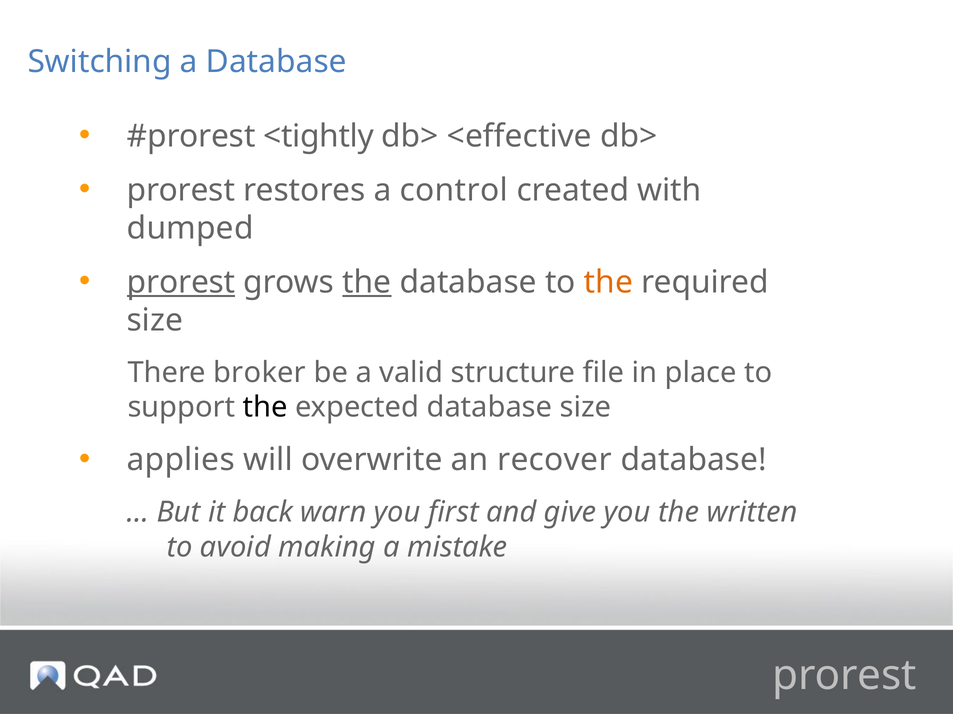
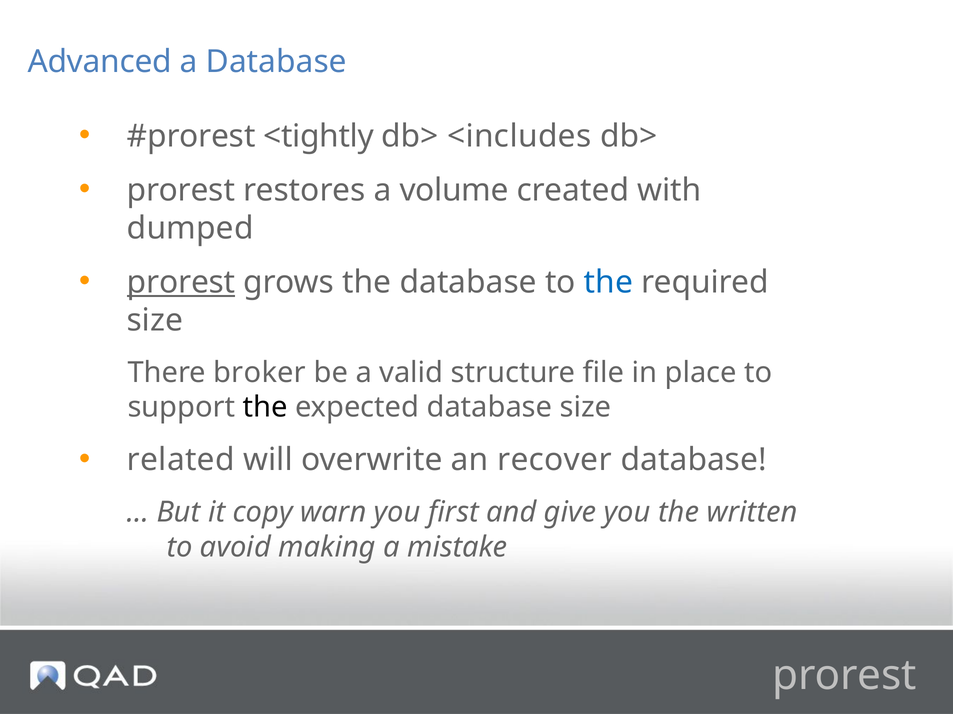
Switching: Switching -> Advanced (100, 62)
<effective: <effective -> <includes (519, 136)
control: control -> volume (454, 190)
the underline: present -> none (367, 283)
the colour: orange -> blue (608, 283)
applies: applies -> related (181, 460)
back: back -> copy (263, 513)
